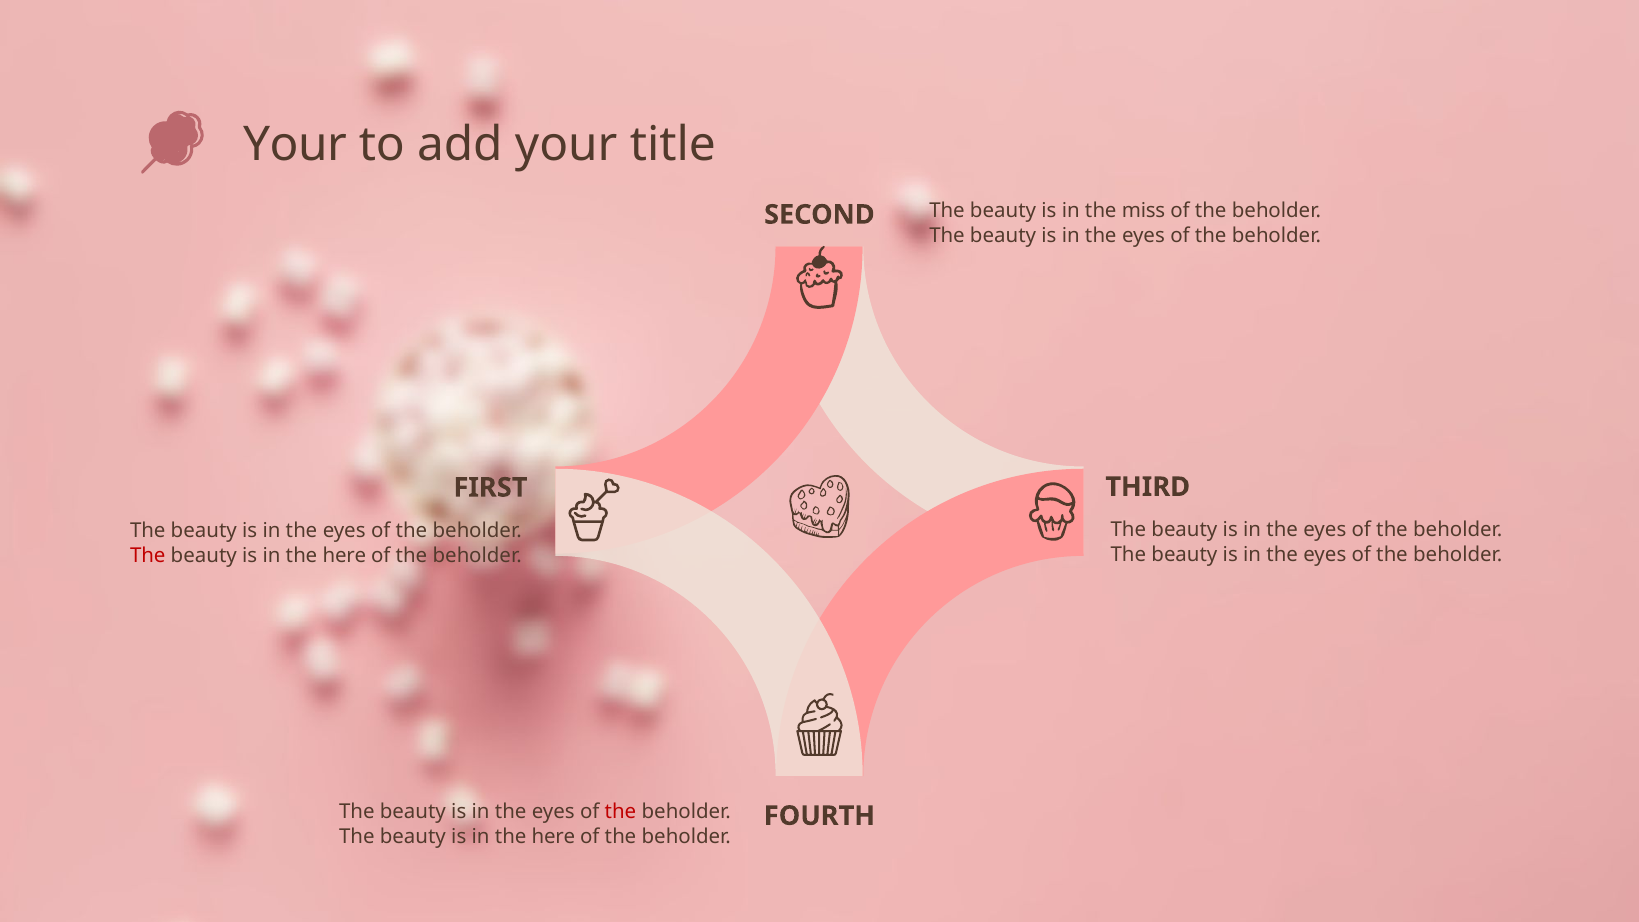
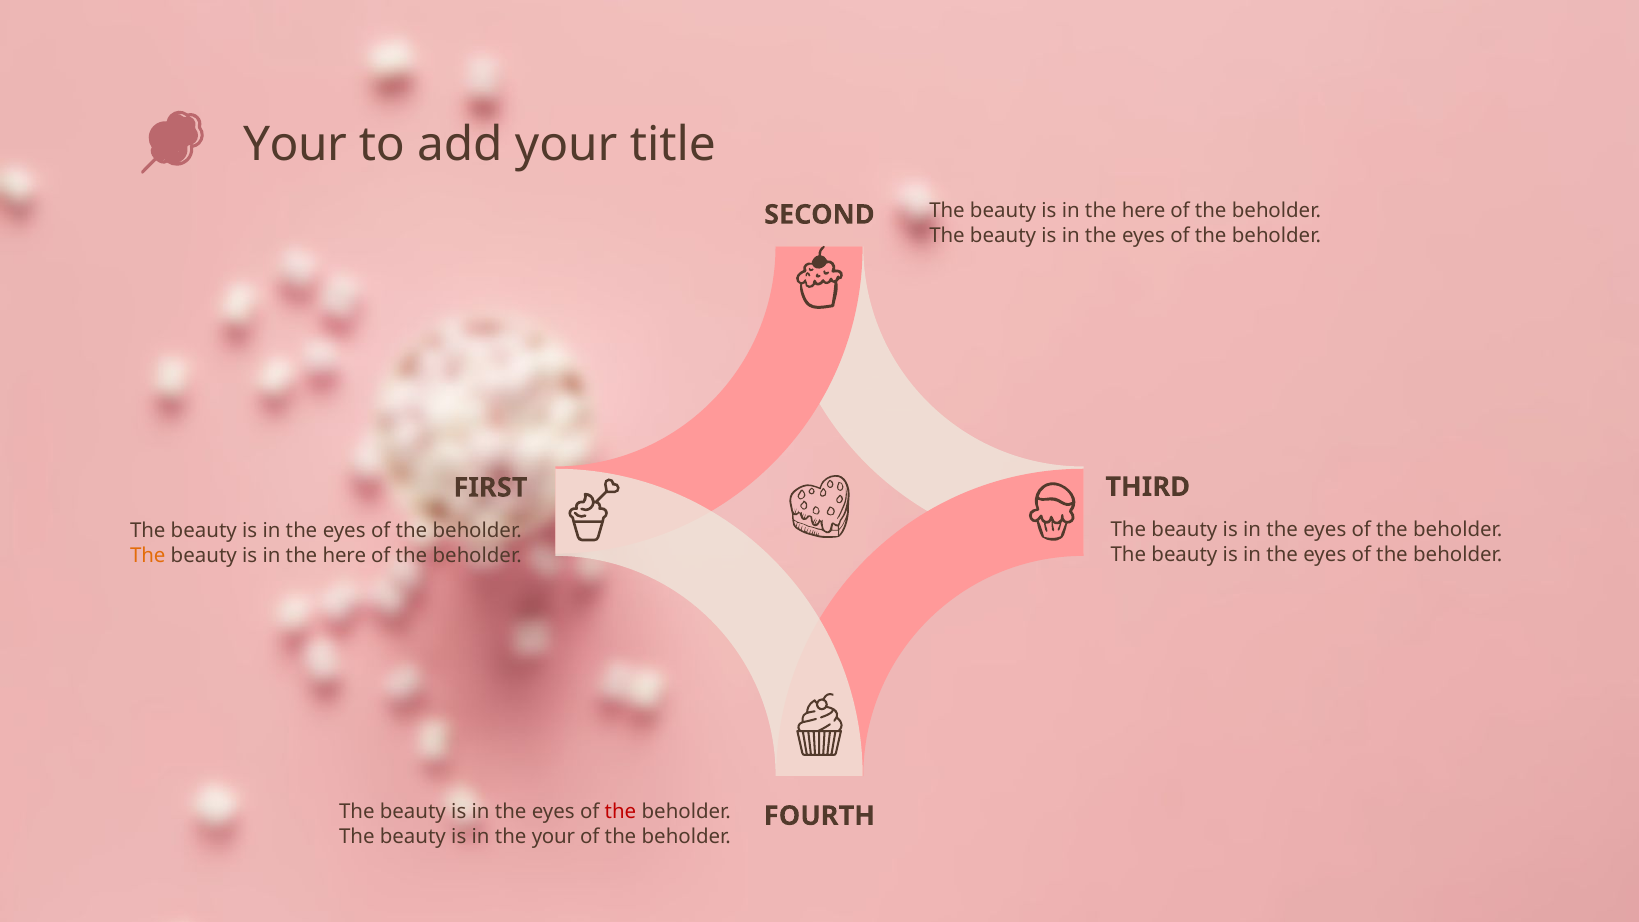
miss: miss -> here (1144, 211)
The colour: red -> orange (148, 555)
here: here -> your (553, 837)
